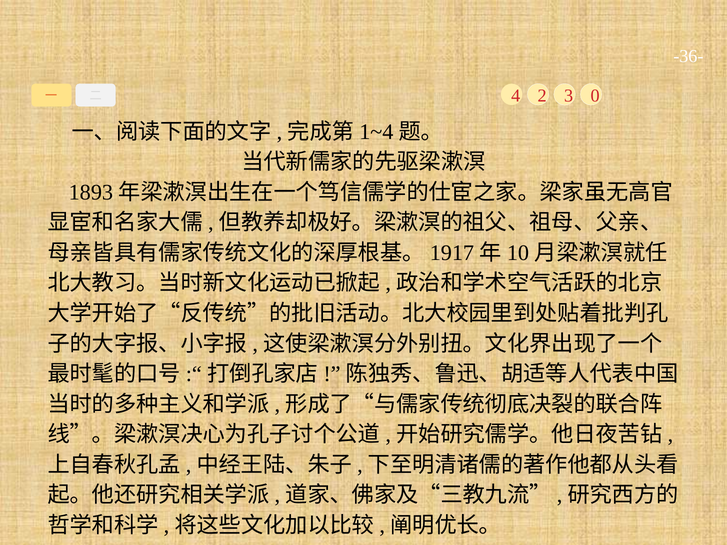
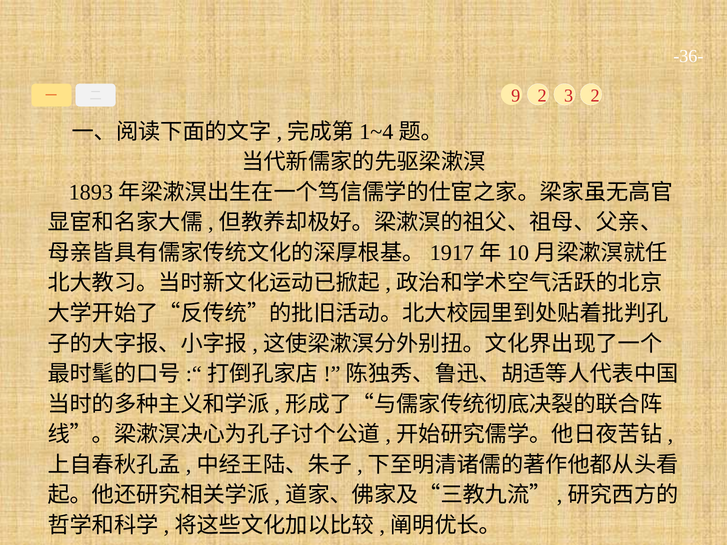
4: 4 -> 9 (516, 96)
3 0: 0 -> 2 (595, 96)
